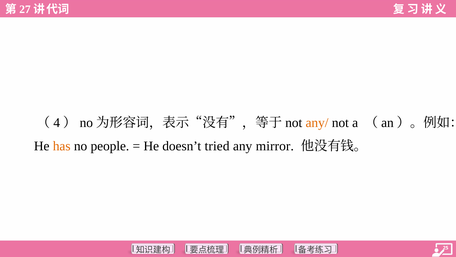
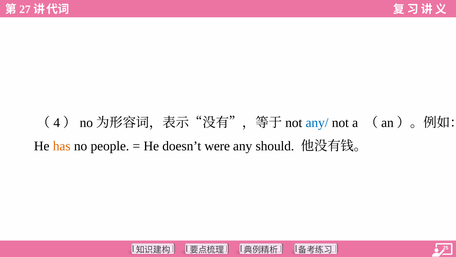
any/ colour: orange -> blue (317, 123)
tried: tried -> were (217, 146)
mirror: mirror -> should (275, 146)
